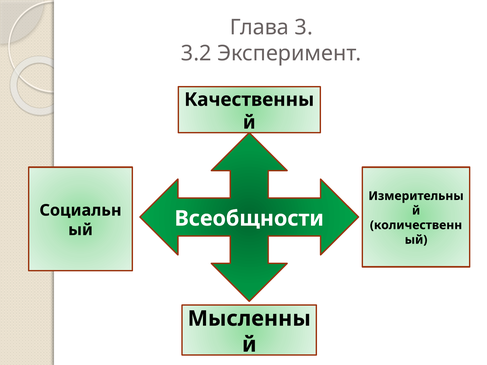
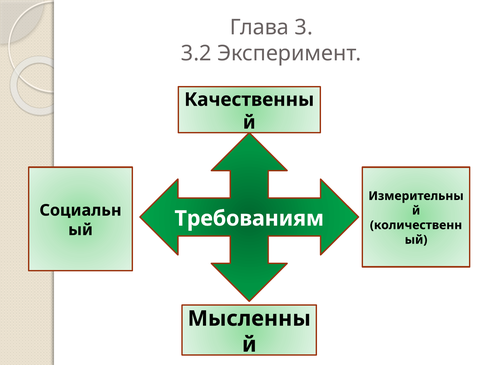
Всеобщности: Всеобщности -> Требованиям (249, 219)
